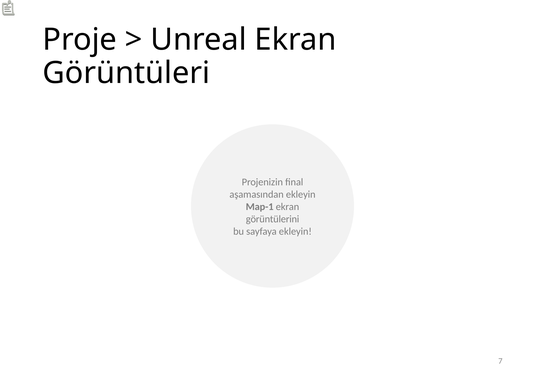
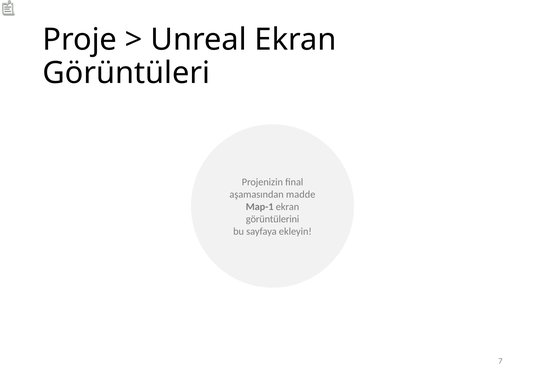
aşamasından ekleyin: ekleyin -> madde (301, 194)
